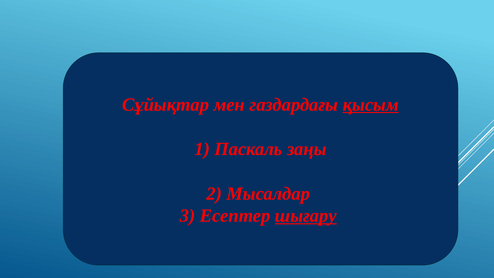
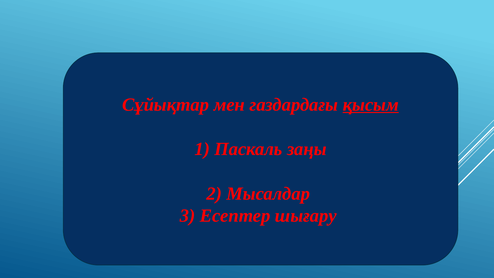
шығару underline: present -> none (306, 216)
